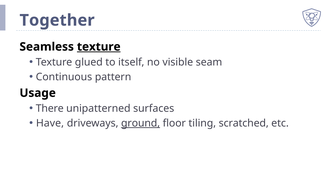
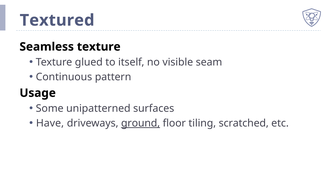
Together: Together -> Textured (57, 20)
texture underline: present -> none (99, 47)
There: There -> Some (50, 109)
